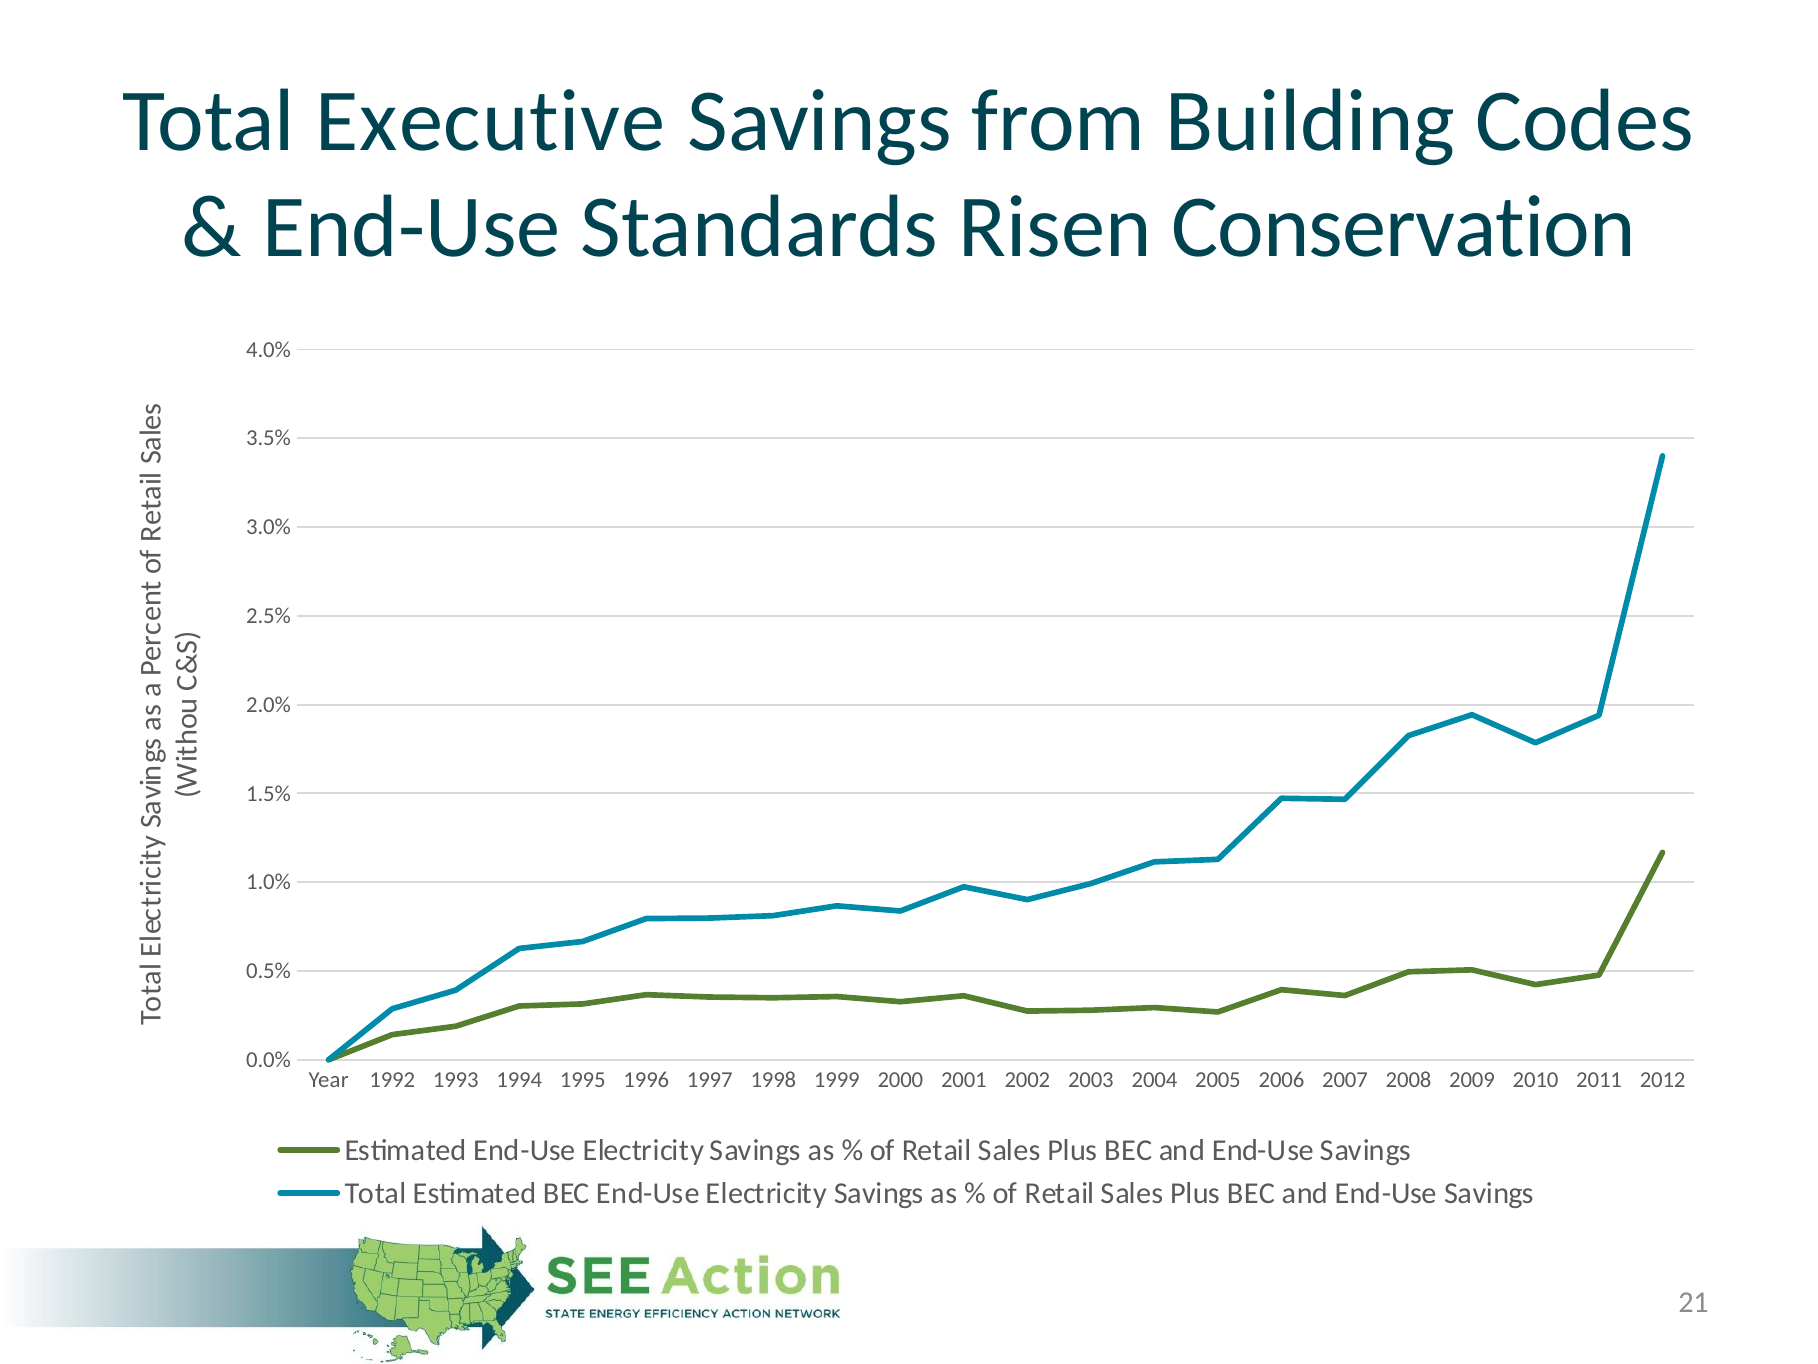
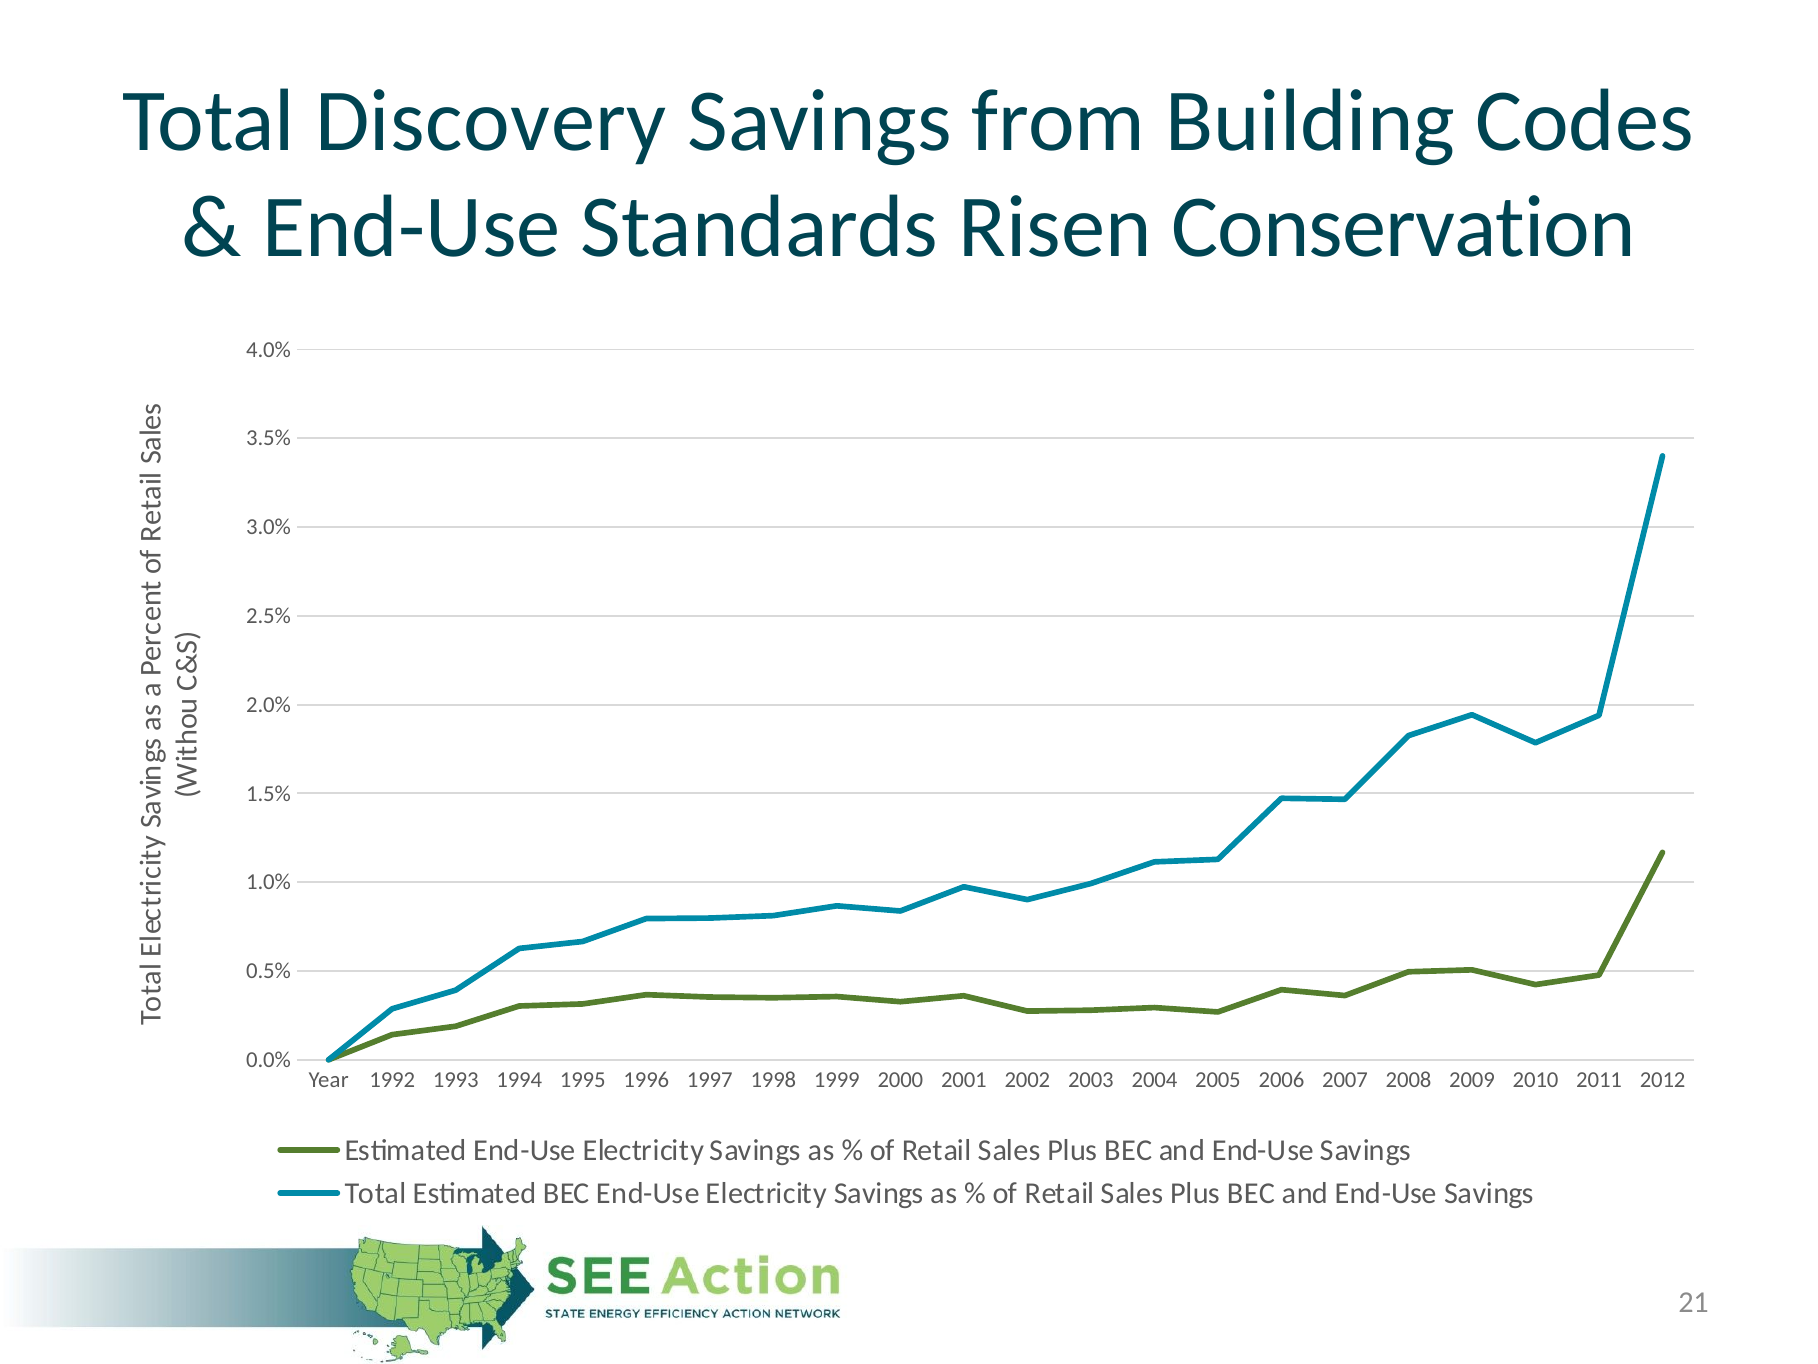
Executive: Executive -> Discovery (491, 121)
